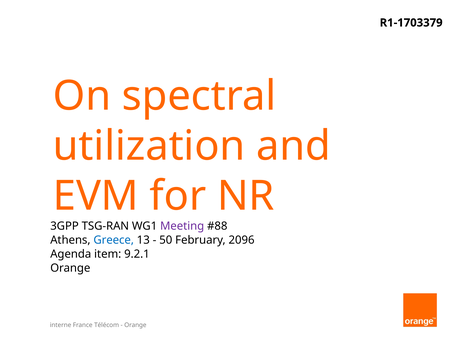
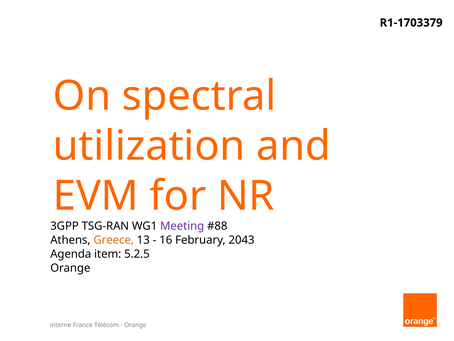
Greece colour: blue -> orange (114, 240)
50: 50 -> 16 (166, 240)
2096: 2096 -> 2043 (242, 240)
9.2.1: 9.2.1 -> 5.2.5 (137, 254)
